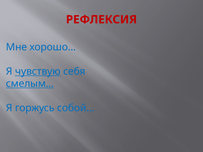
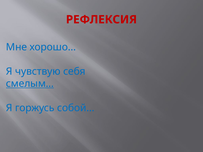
чувствую underline: present -> none (38, 72)
